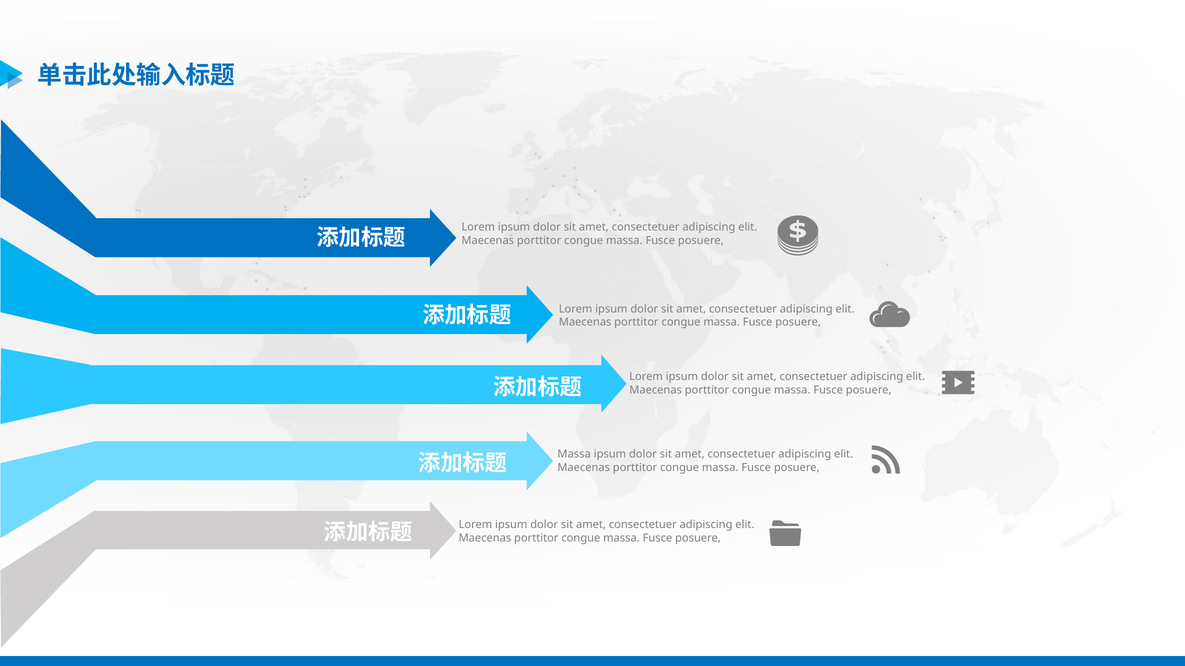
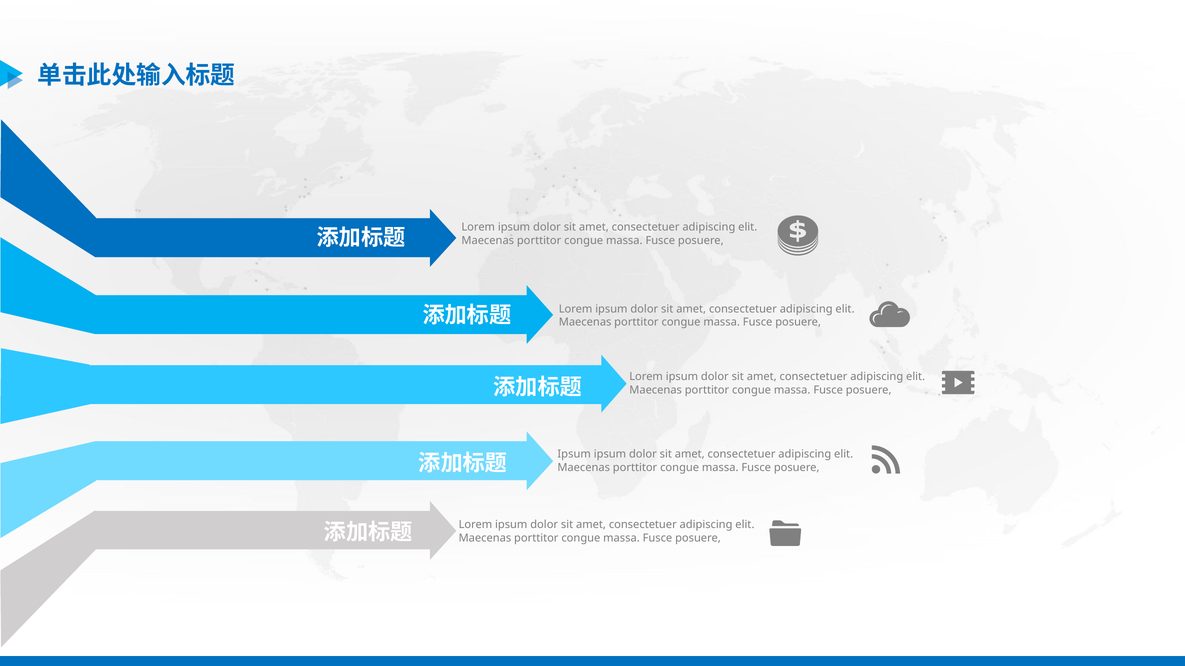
Massa: Massa -> Ipsum (574, 454)
